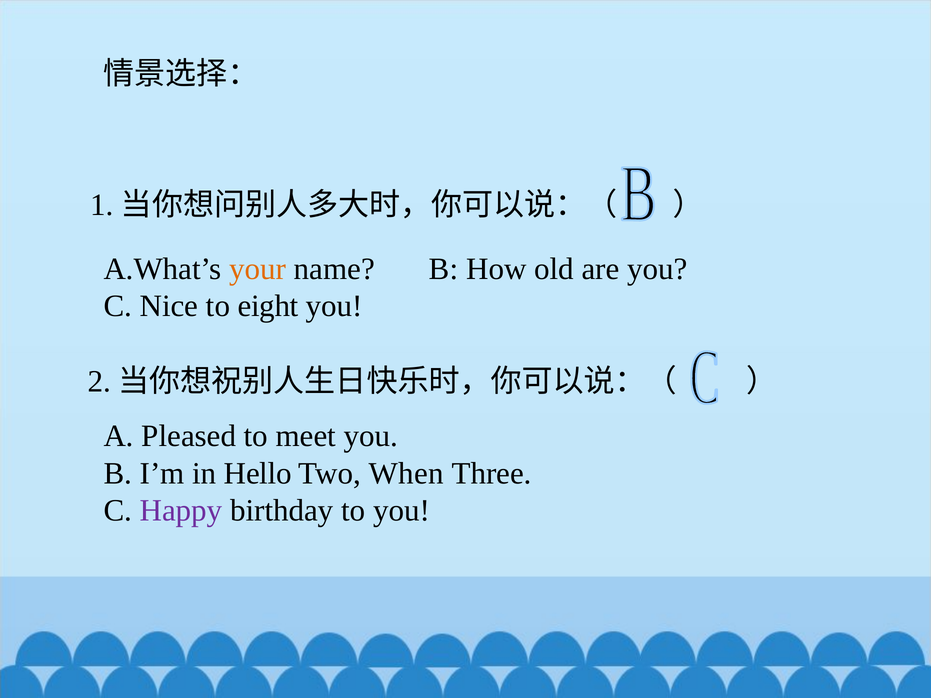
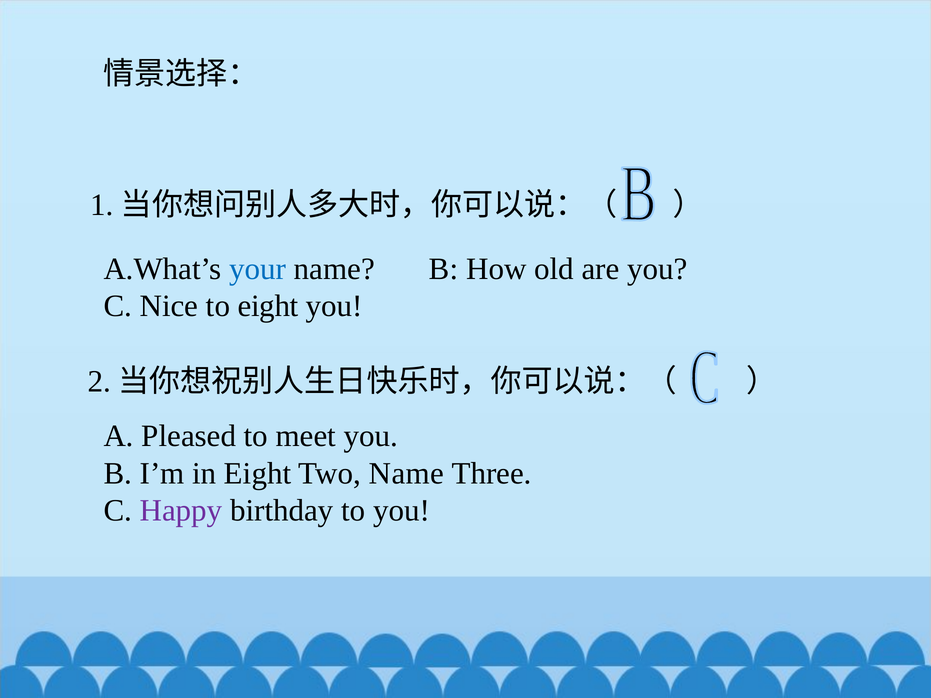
your colour: orange -> blue (258, 269)
in Hello: Hello -> Eight (258, 473)
Two When: When -> Name (406, 473)
